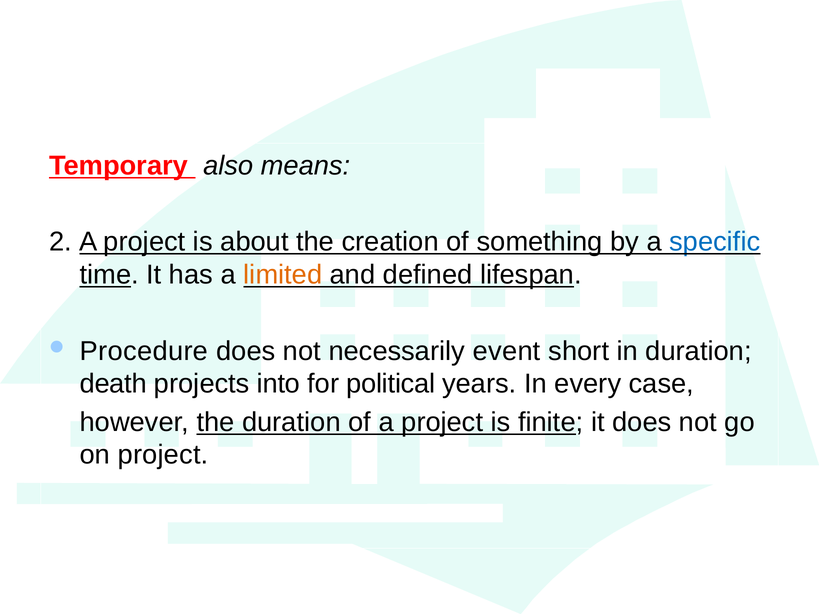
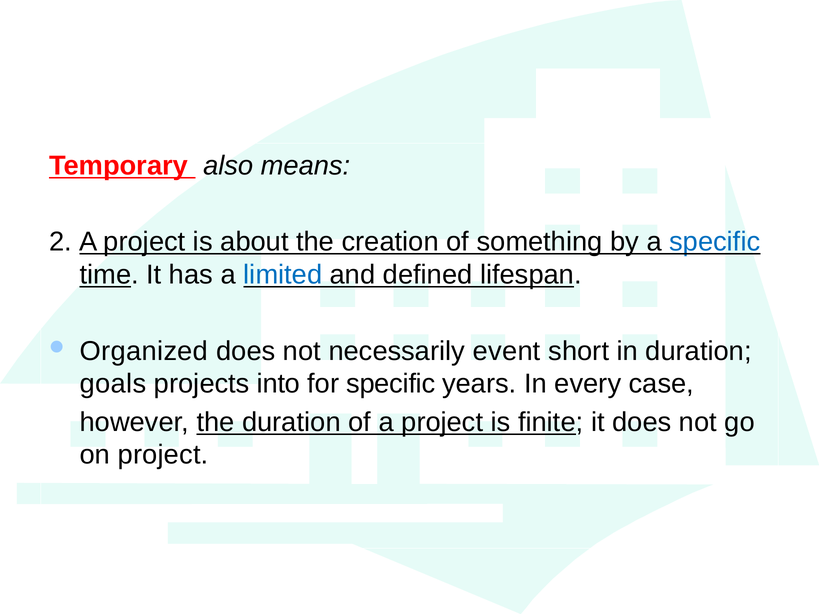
limited colour: orange -> blue (283, 275)
Procedure: Procedure -> Organized (144, 351)
death: death -> goals (113, 384)
for political: political -> specific (391, 384)
